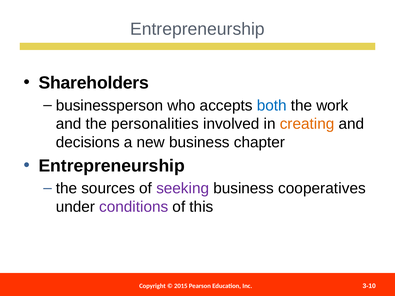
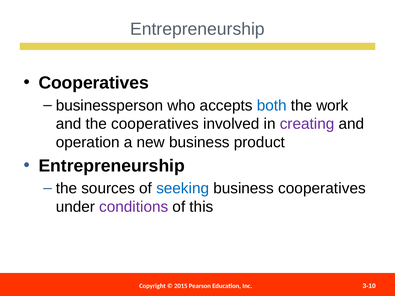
Shareholders: Shareholders -> Cooperatives (94, 83)
the personalities: personalities -> cooperatives (155, 124)
creating colour: orange -> purple (307, 124)
decisions: decisions -> operation (88, 142)
chapter: chapter -> product (259, 142)
seeking colour: purple -> blue (183, 189)
